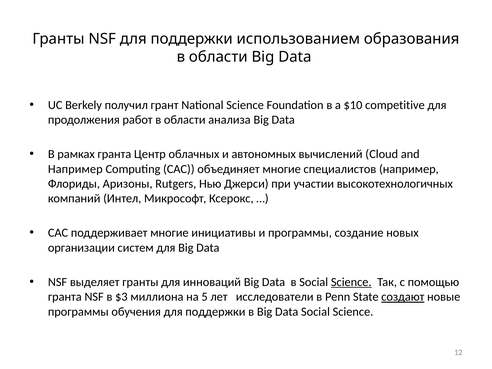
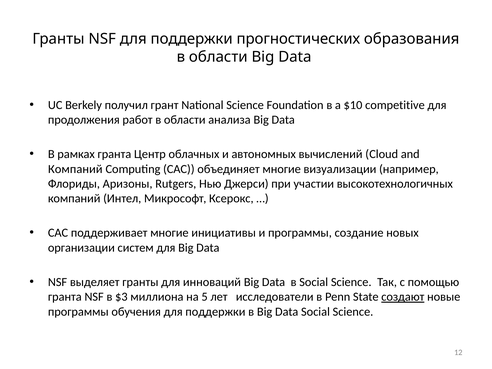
использованием: использованием -> прогностических (298, 39)
Например: Например -> Компаний (75, 169)
специалистов: специалистов -> визуализации (340, 169)
Science underline: present -> none (351, 282)
